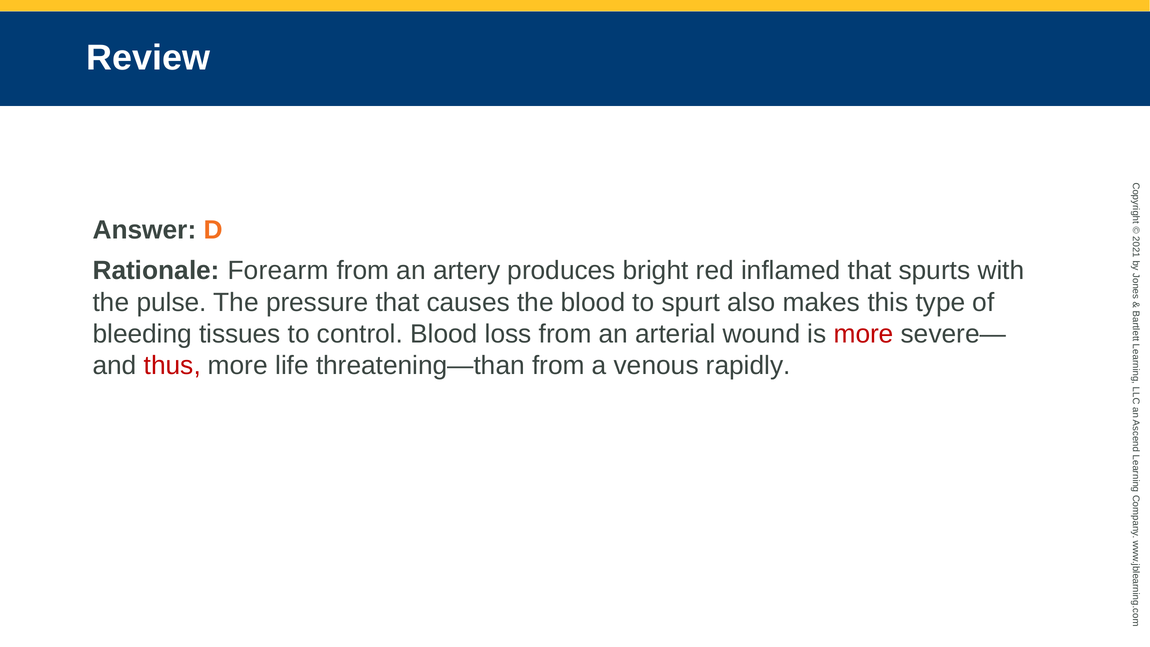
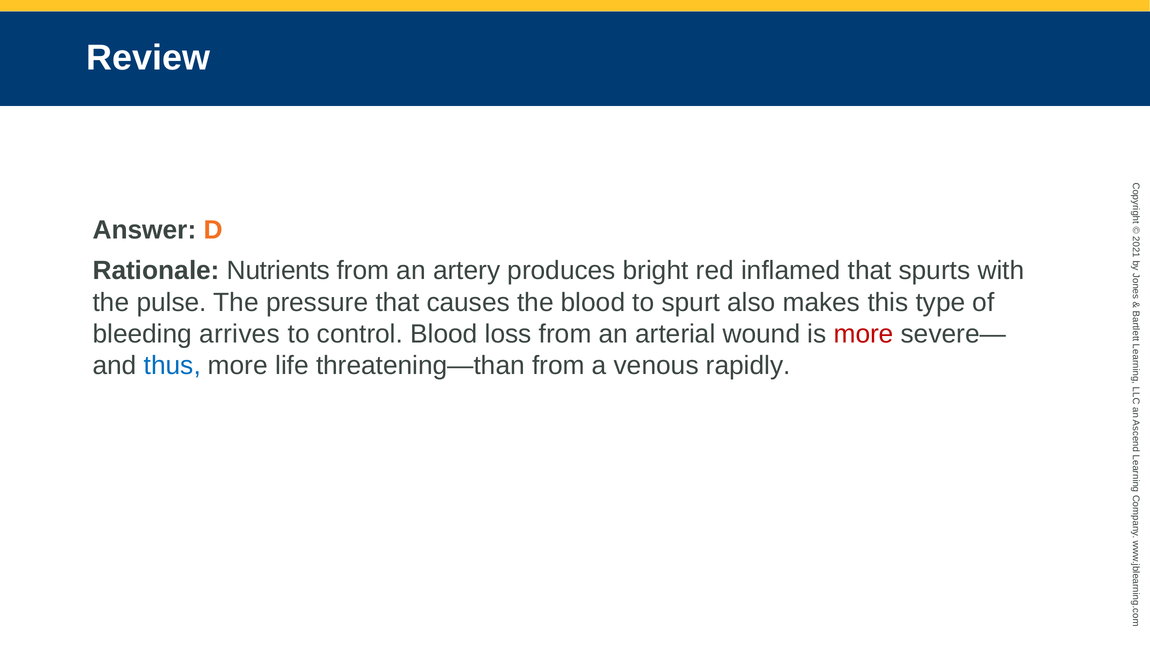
Forearm: Forearm -> Nutrients (278, 271)
tissues: tissues -> arrives (240, 334)
thus colour: red -> blue (172, 366)
